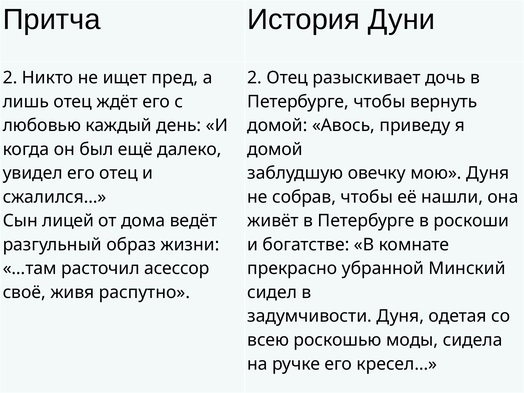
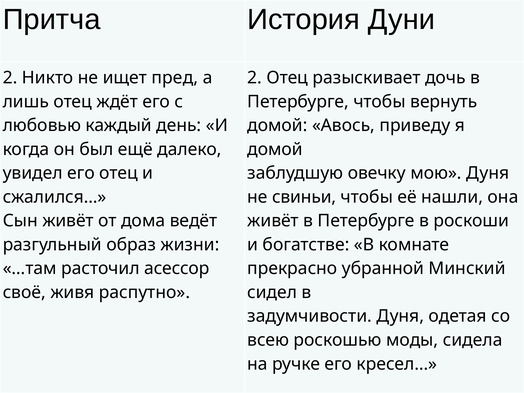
собрав: собрав -> свиньи (304, 197)
Сын лицей: лицей -> живёт (68, 221)
